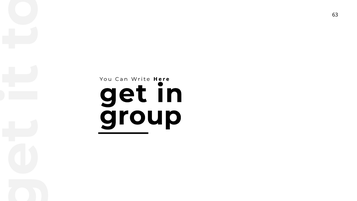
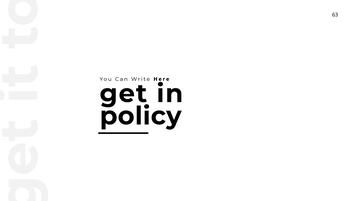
group: group -> policy (141, 116)
